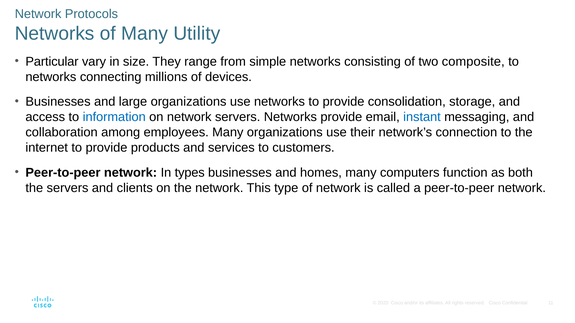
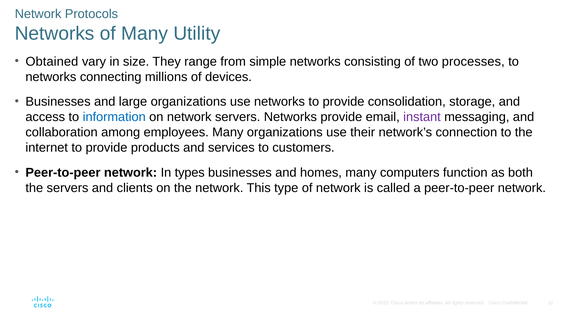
Particular: Particular -> Obtained (52, 62)
composite: composite -> processes (473, 62)
instant colour: blue -> purple (422, 117)
